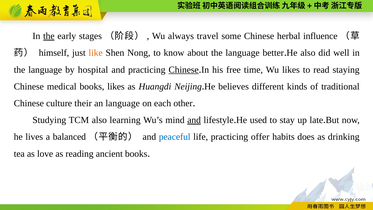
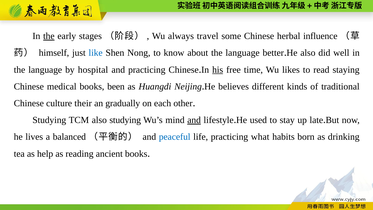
like colour: orange -> blue (96, 53)
Chinese underline: present -> none (184, 70)
his underline: none -> present (218, 70)
books likes: likes -> been (116, 86)
an language: language -> gradually (123, 103)
also learning: learning -> studying (125, 120)
offer: offer -> what (260, 137)
does: does -> born (306, 137)
love: love -> help (45, 154)
